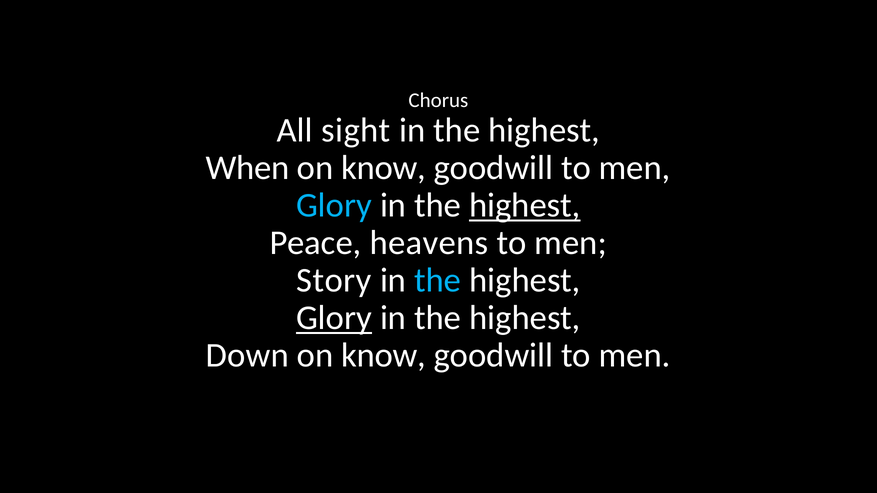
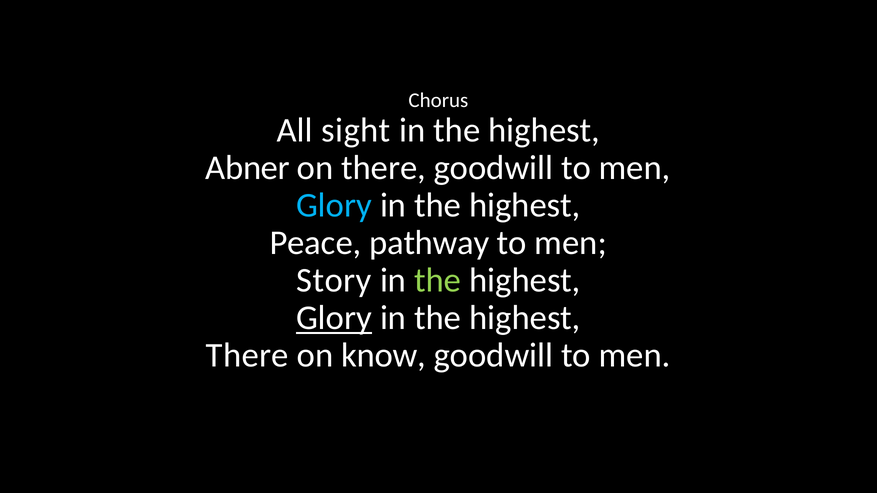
When: When -> Abner (248, 168)
know: know -> there (384, 168)
highest underline: present -> none (525, 206)
heavens: heavens -> pathway (429, 243)
the colour: light blue -> light green (438, 281)
Down: Down -> There (247, 356)
